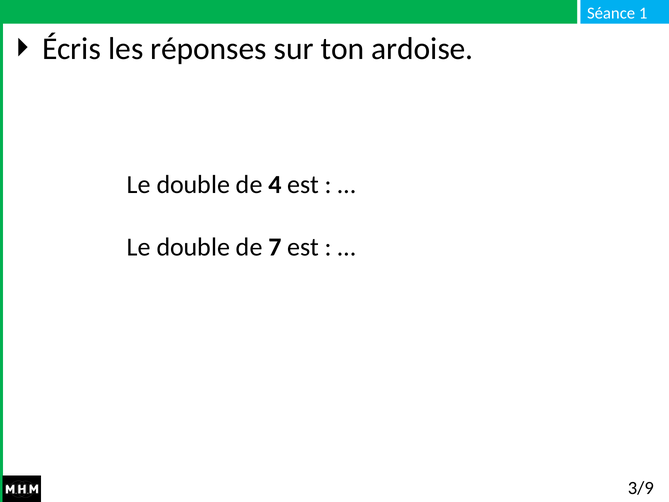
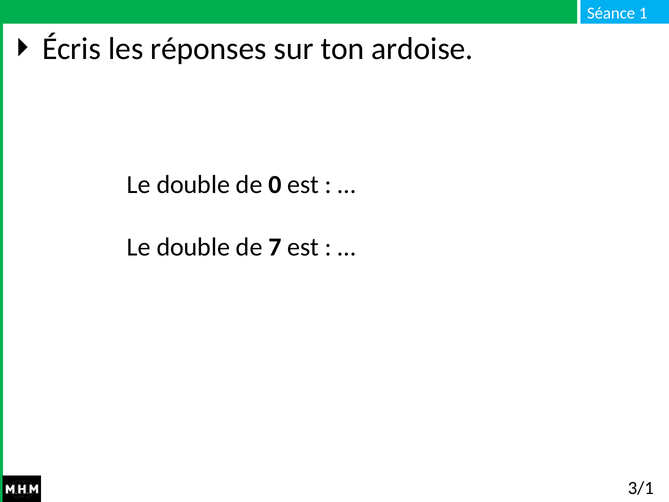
4: 4 -> 0 (275, 185)
3/9: 3/9 -> 3/1 (641, 488)
